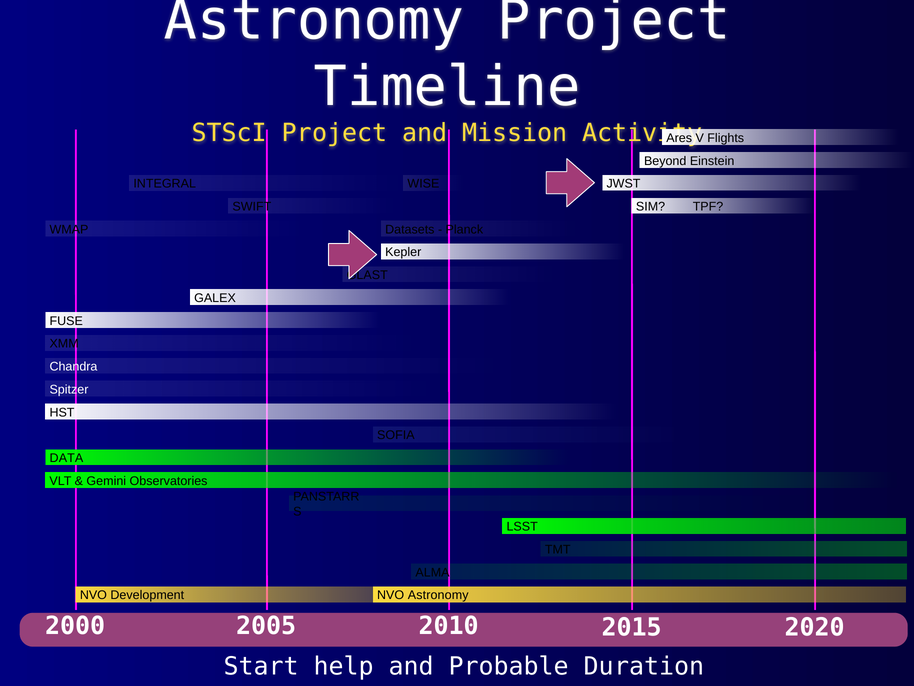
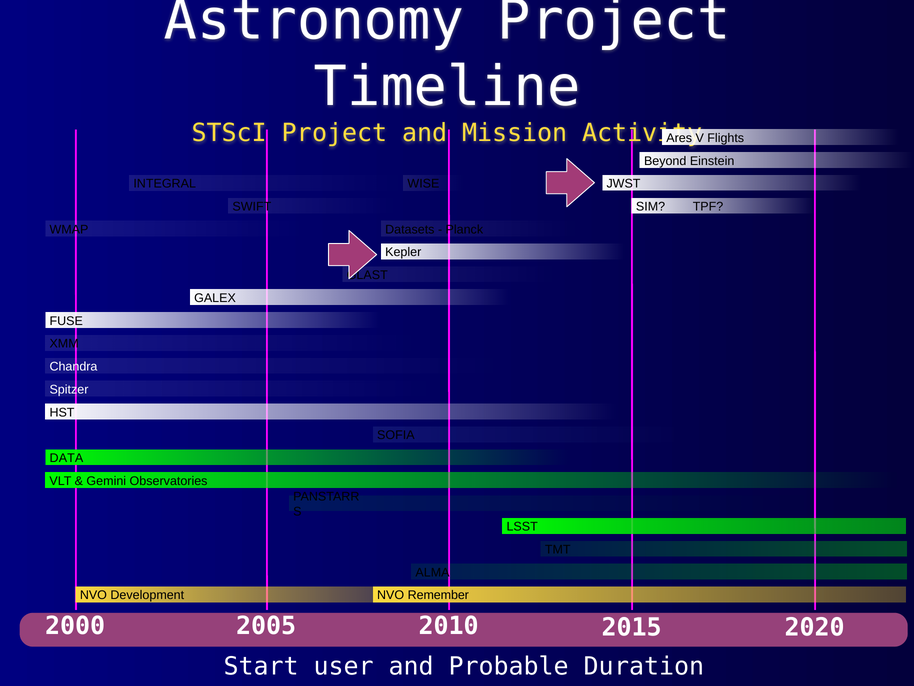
NVO Astronomy: Astronomy -> Remember (438, 595)
help: help -> user (344, 666)
